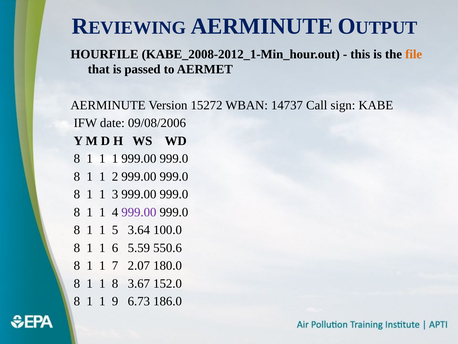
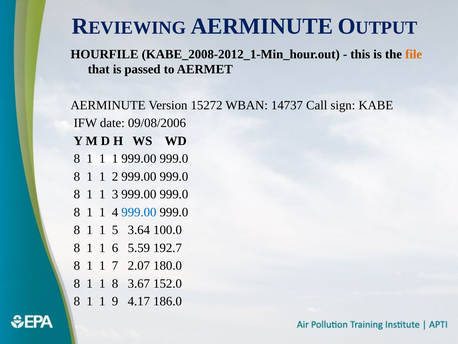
999.00 colour: purple -> blue (139, 212)
550.6: 550.6 -> 192.7 (168, 248)
6.73: 6.73 -> 4.17 (139, 301)
